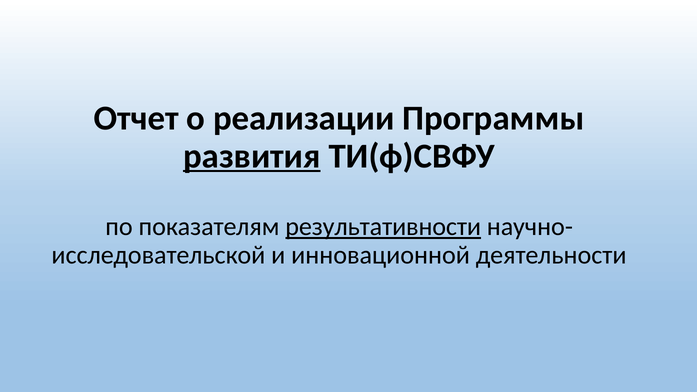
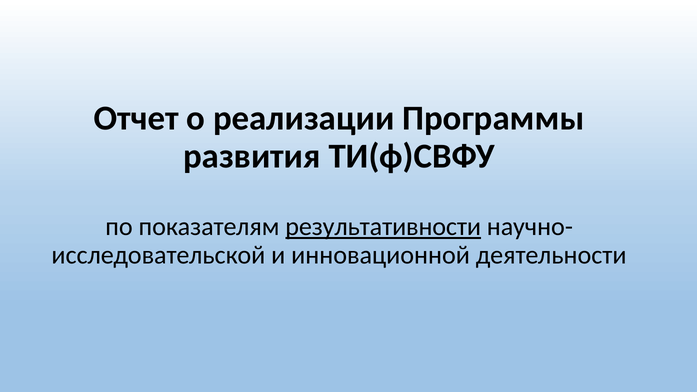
развития underline: present -> none (252, 156)
